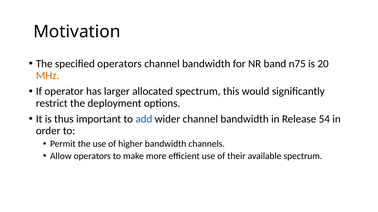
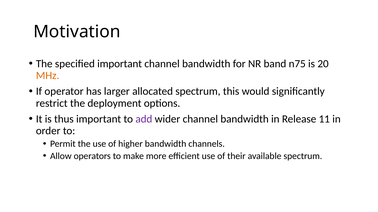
specified operators: operators -> important (120, 64)
add colour: blue -> purple (144, 119)
54: 54 -> 11 (324, 119)
